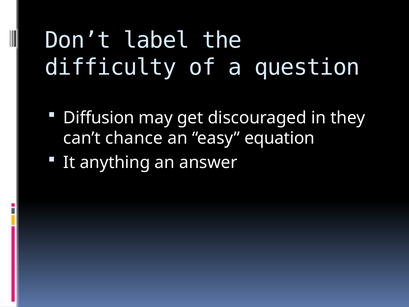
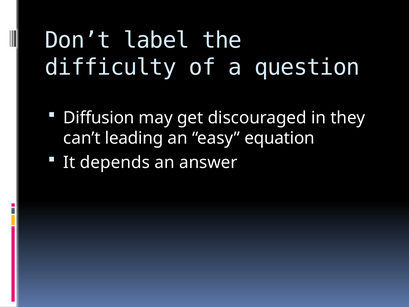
chance: chance -> leading (134, 138)
anything: anything -> depends (115, 163)
